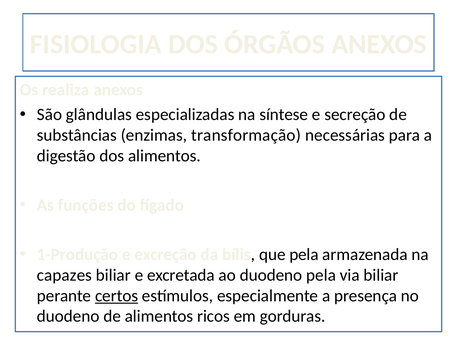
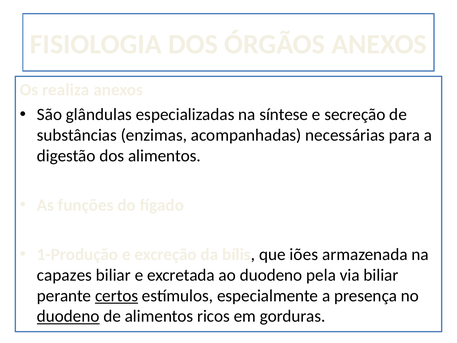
transformação: transformação -> acompanhadas (246, 135)
que pela: pela -> iões (304, 254)
duodeno underline: none -> present (68, 316)
